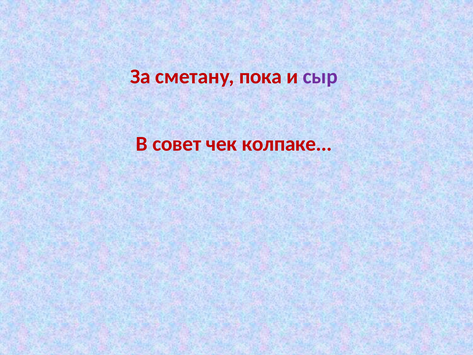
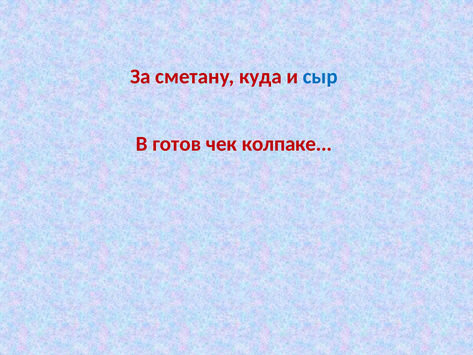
пока: пока -> куда (260, 76)
сыр colour: purple -> blue (320, 76)
совет: совет -> готов (177, 144)
